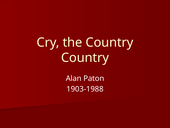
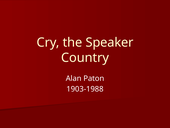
the Country: Country -> Speaker (110, 42)
